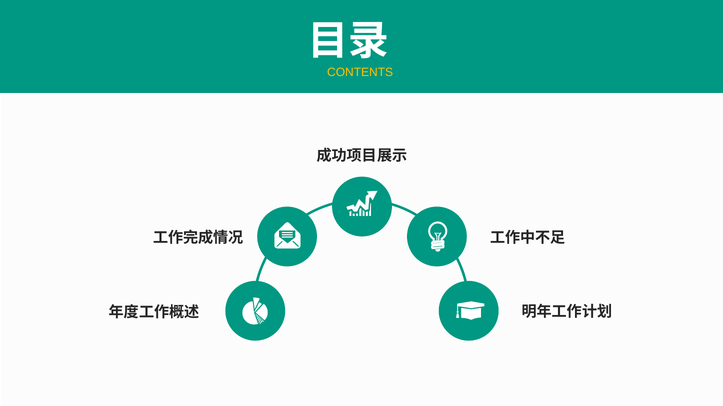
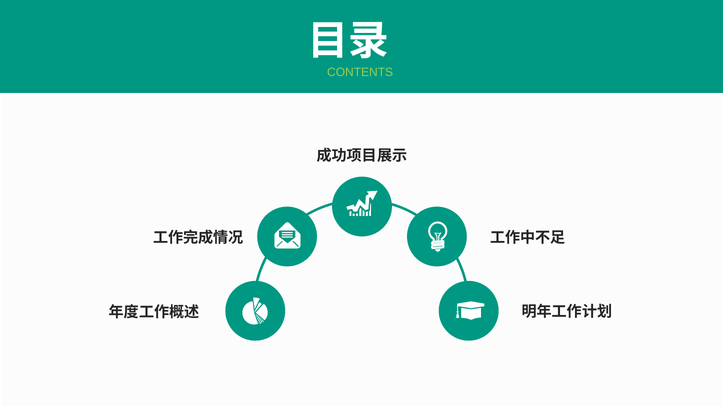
CONTENTS colour: yellow -> light green (360, 72)
